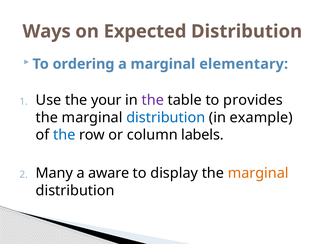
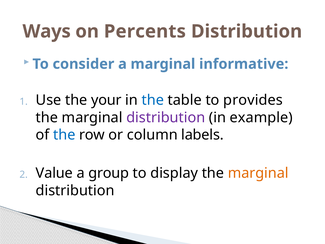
Expected: Expected -> Percents (145, 31)
ordering: ordering -> consider (83, 64)
elementary: elementary -> informative (244, 64)
the colour: purple -> blue (153, 100)
distribution colour: blue -> purple (166, 117)
Many: Many -> Value (54, 173)
aware: aware -> group (109, 173)
